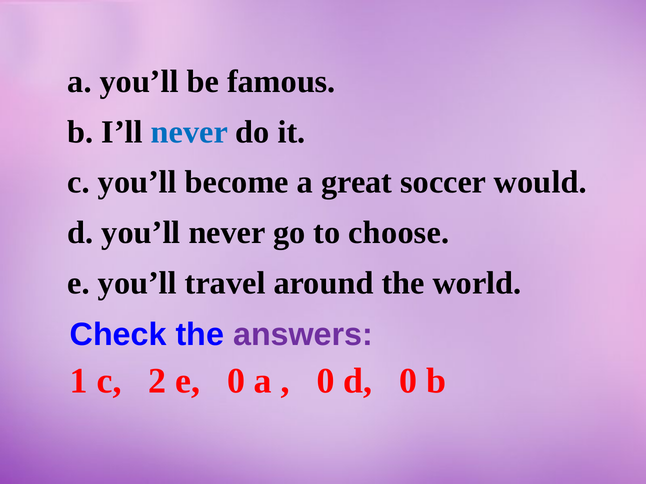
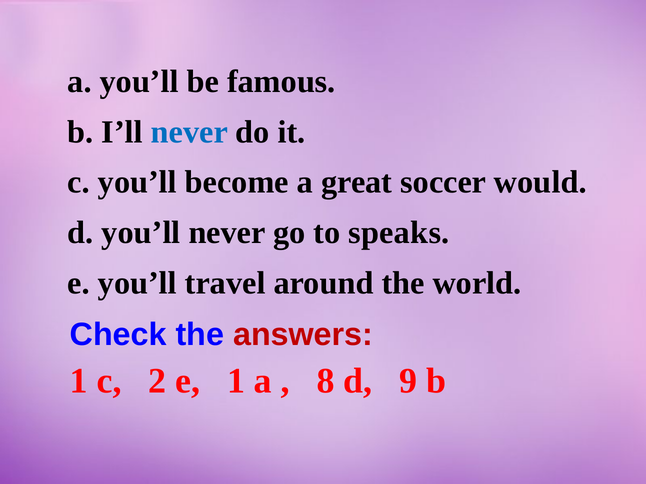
choose: choose -> speaks (399, 233)
answers colour: purple -> red (303, 335)
e 0: 0 -> 1 (236, 381)
0: 0 -> 8 (326, 381)
d 0: 0 -> 9 (408, 381)
